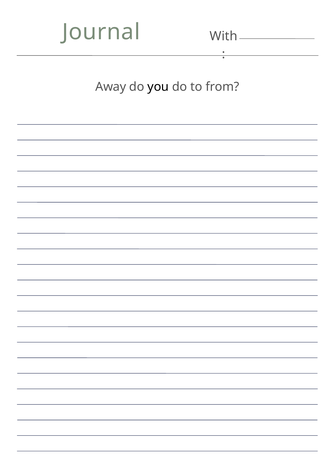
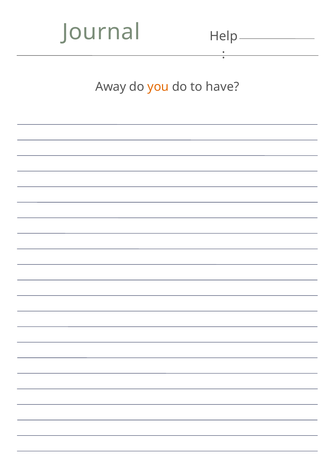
With: With -> Help (224, 36)
you colour: black -> orange (158, 87)
from: from -> have (222, 87)
